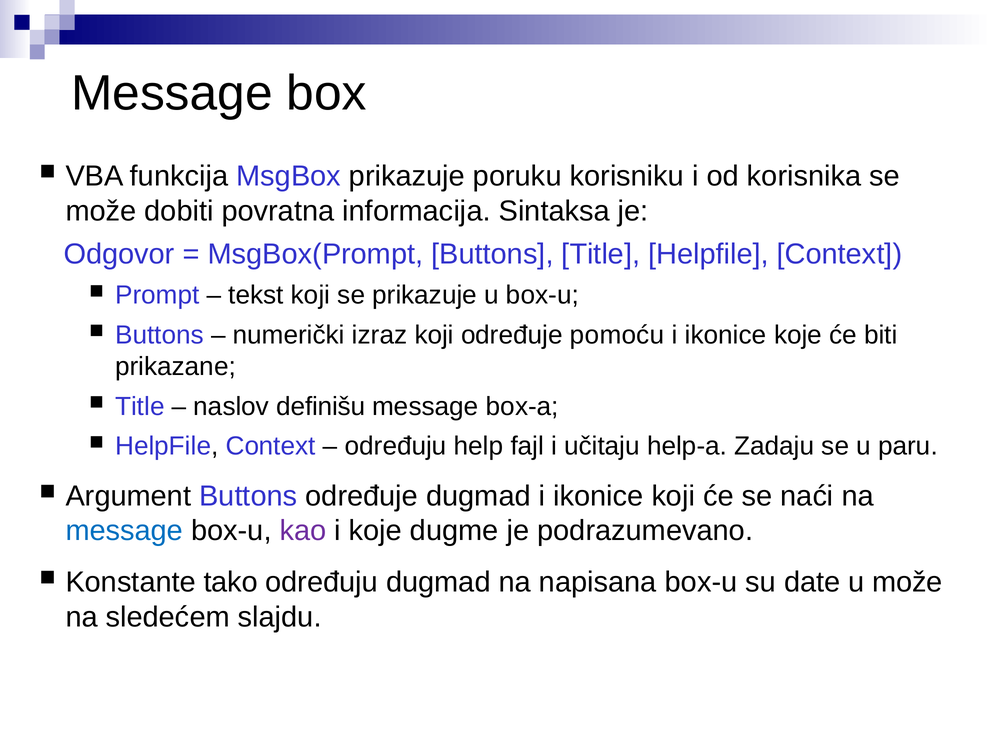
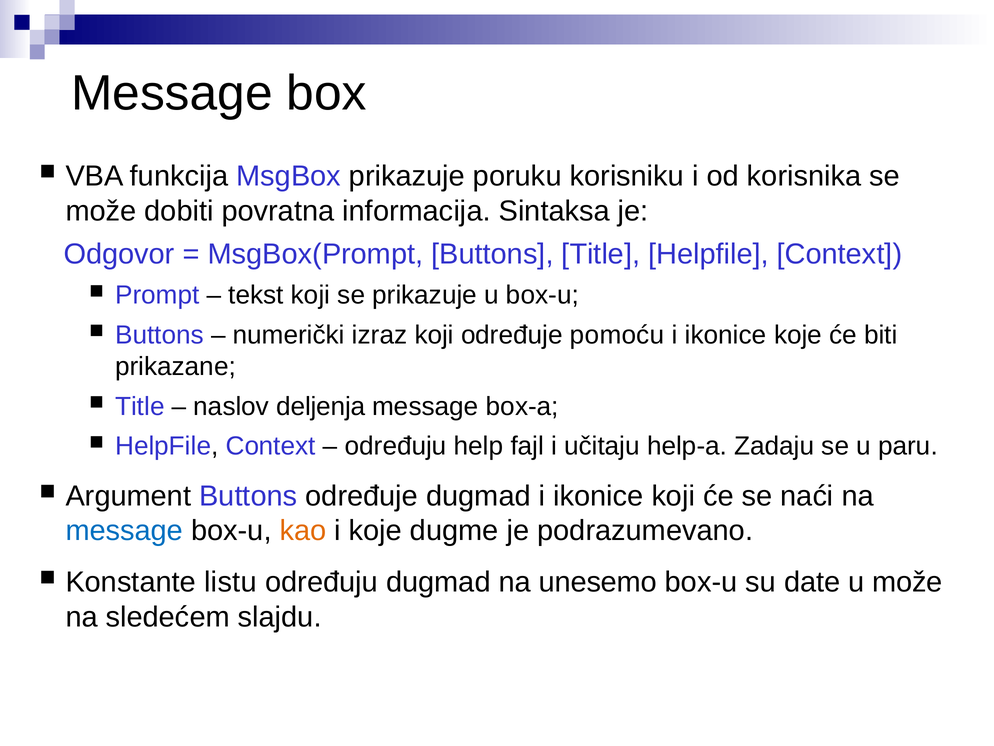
definišu: definišu -> deljenja (321, 406)
kao colour: purple -> orange (303, 531)
tako: tako -> listu (230, 582)
napisana: napisana -> unesemo (598, 582)
